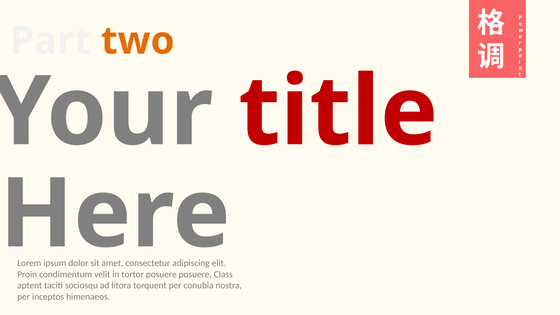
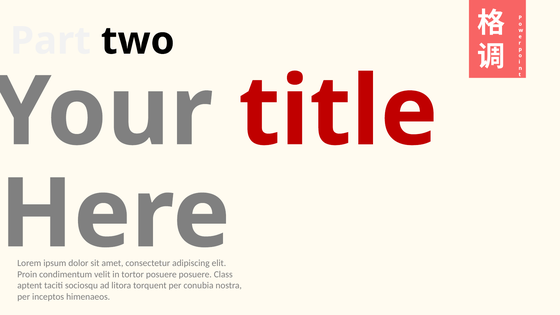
two colour: orange -> black (138, 41)
